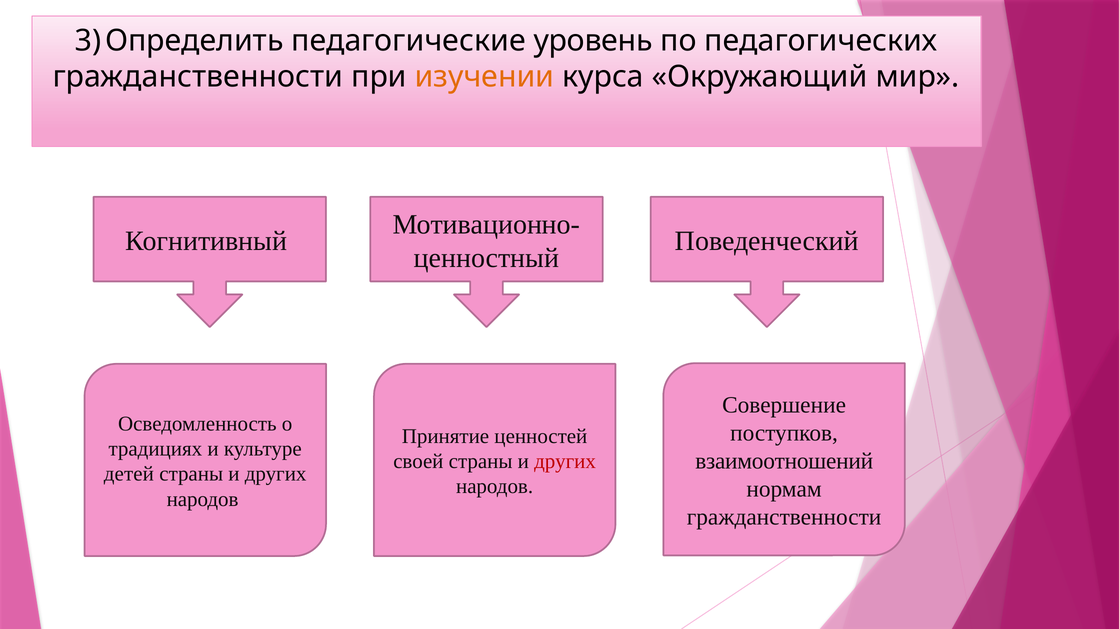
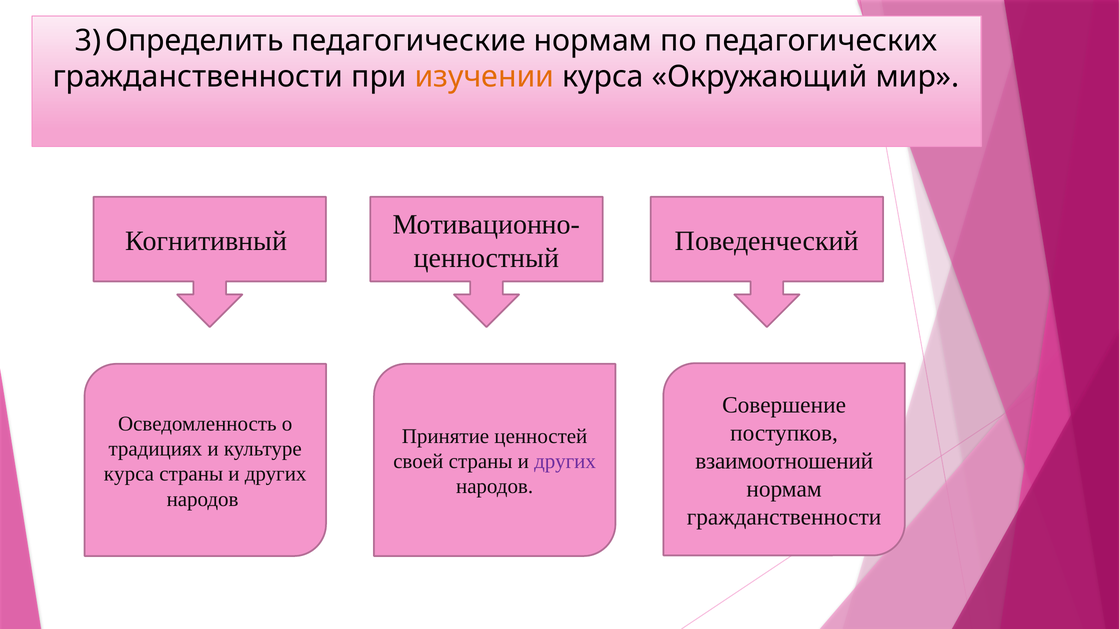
педагогические уровень: уровень -> нормам (593, 41)
других colour: red -> purple (565, 462)
детей: детей -> курса (129, 474)
